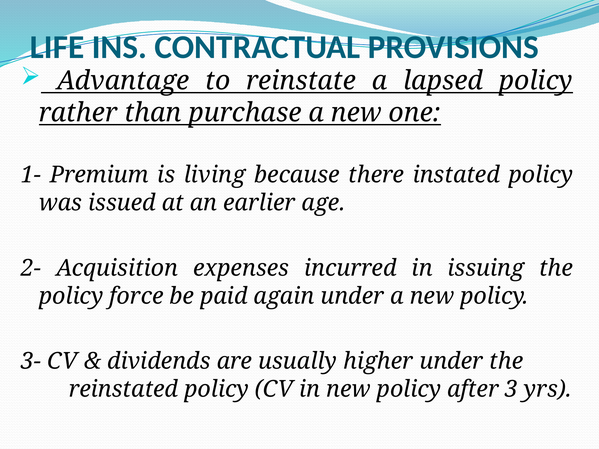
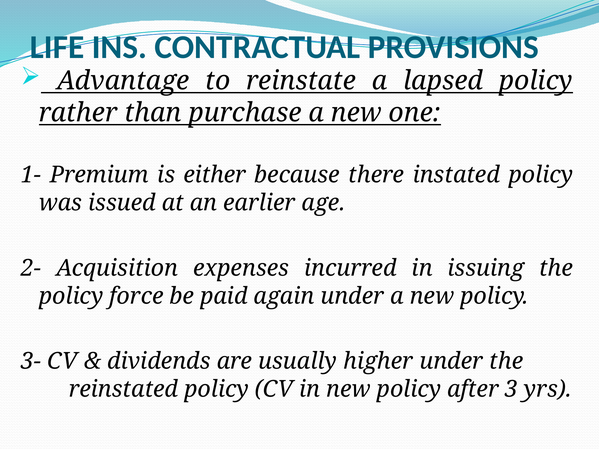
living: living -> either (215, 175)
